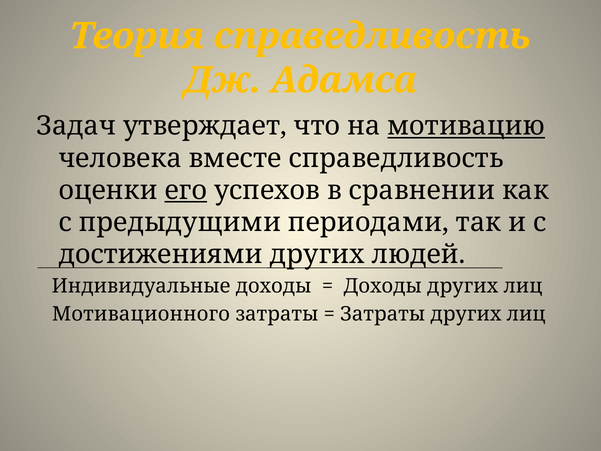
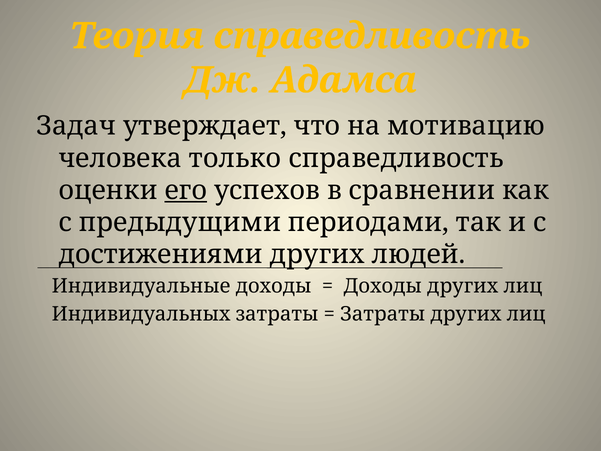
мотивацию underline: present -> none (466, 126)
вместе: вместе -> только (235, 158)
Мотивационного: Мотивационного -> Индивидуальных (141, 314)
